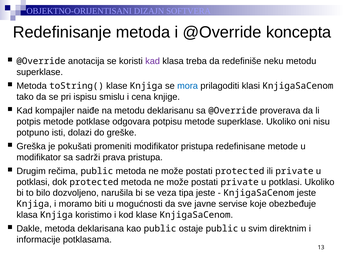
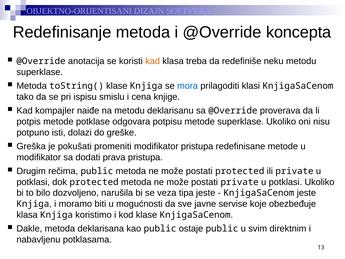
kad colour: purple -> orange (153, 61)
sadrži: sadrži -> dodati (88, 157)
informacije: informacije -> nabavljenu (38, 239)
